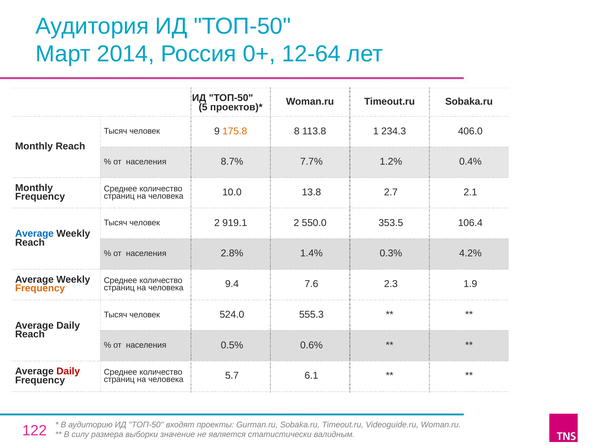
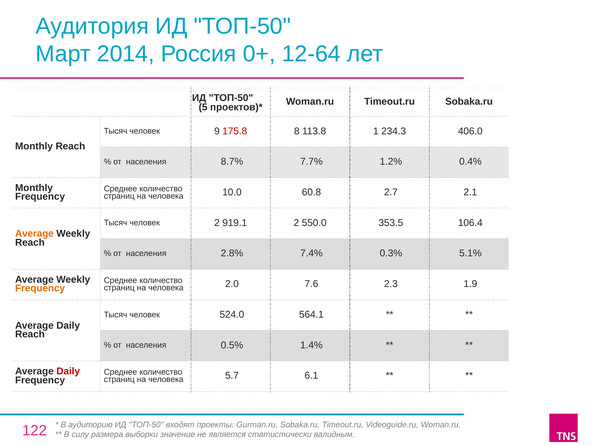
175.8 colour: orange -> red (235, 131)
13.8: 13.8 -> 60.8 (311, 192)
Average colour: blue -> orange (34, 234)
1.4%: 1.4% -> 7.4% (311, 253)
4.2%: 4.2% -> 5.1% (470, 253)
9.4: 9.4 -> 2.0 (232, 284)
555.3: 555.3 -> 564.1 (311, 314)
0.6%: 0.6% -> 1.4% (311, 345)
